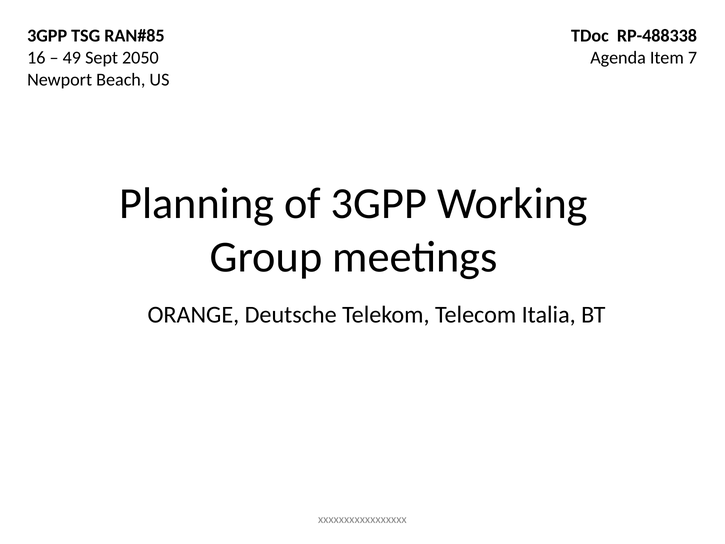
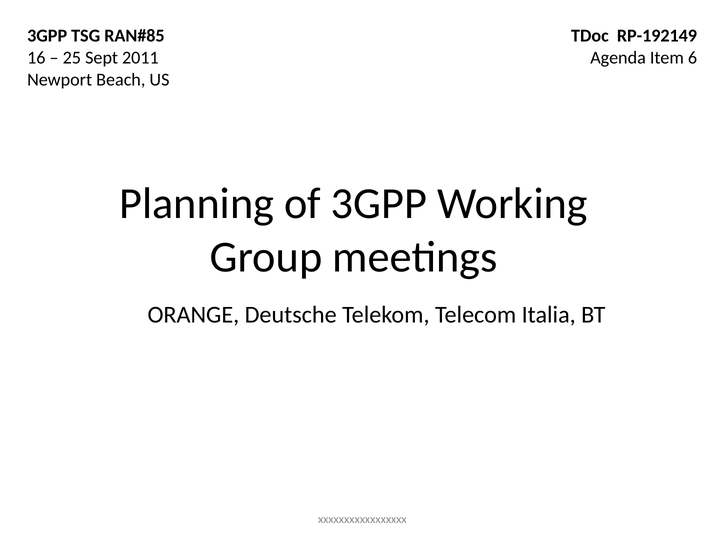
RP-488338: RP-488338 -> RP-192149 (657, 36)
49: 49 -> 25 (72, 58)
2050: 2050 -> 2011 (140, 58)
7: 7 -> 6 (692, 58)
